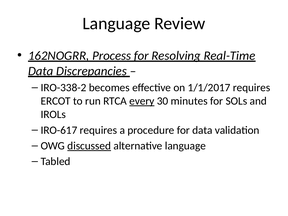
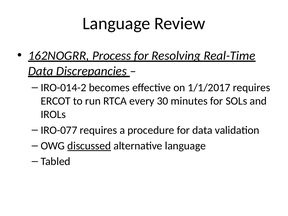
IRO-338-2: IRO-338-2 -> IRO-014-2 (64, 88)
every underline: present -> none (142, 101)
IRO-617: IRO-617 -> IRO-077 (59, 130)
